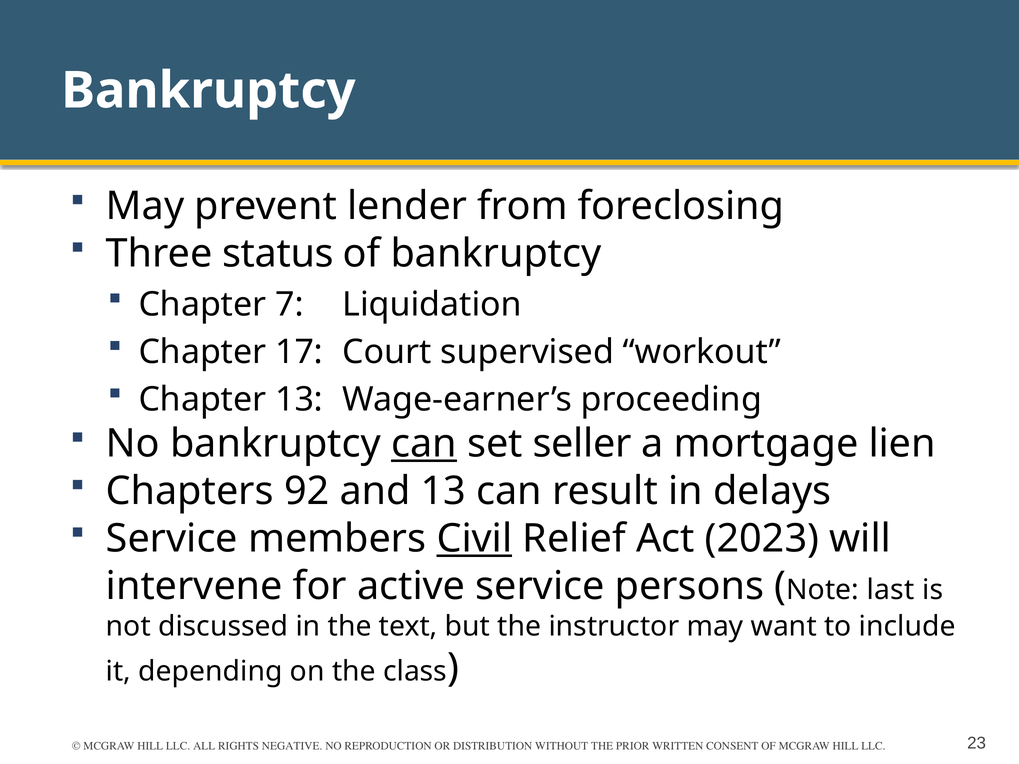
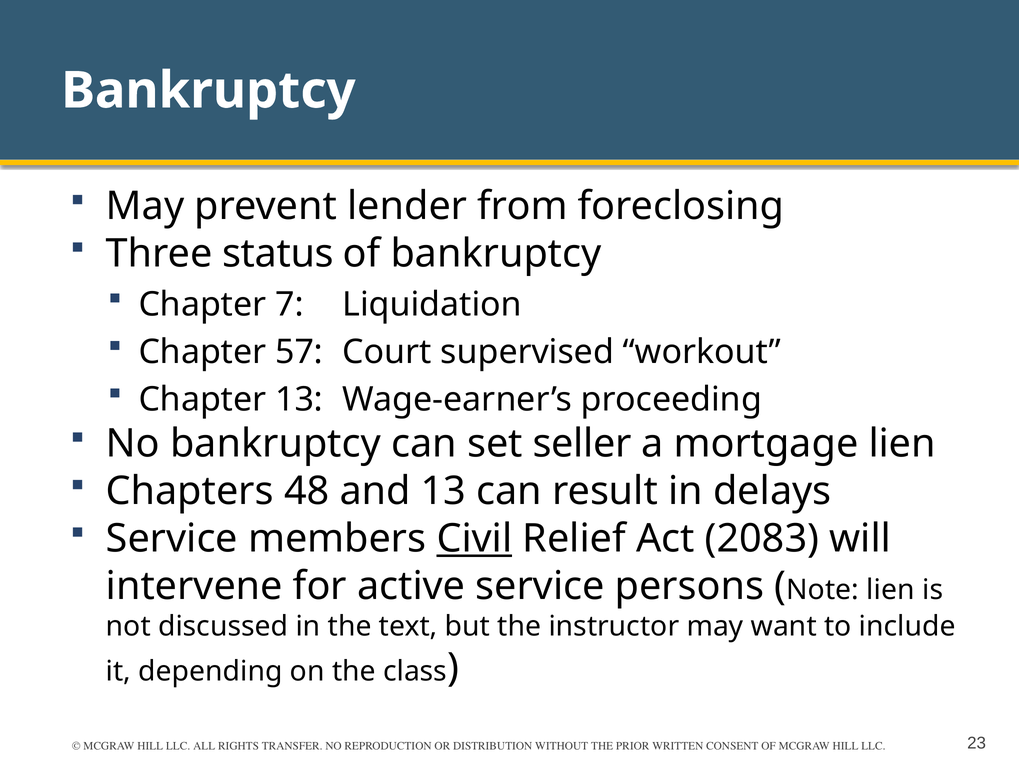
17: 17 -> 57 (299, 352)
can underline: present -> none (424, 444)
92: 92 -> 48 (307, 491)
2023: 2023 -> 2083 (762, 539)
Note last: last -> lien (891, 590)
NEGATIVE: NEGATIVE -> TRANSFER (292, 746)
